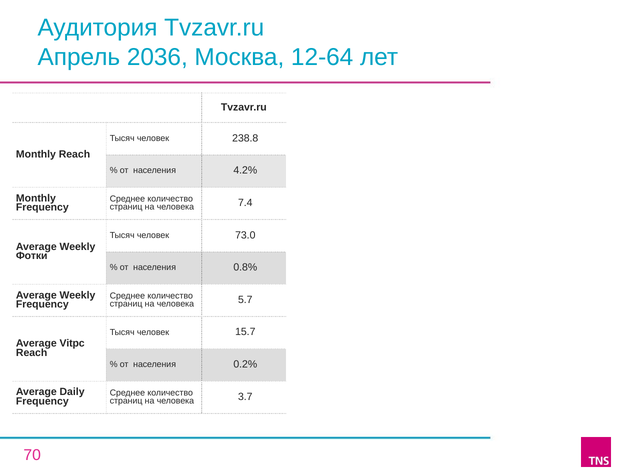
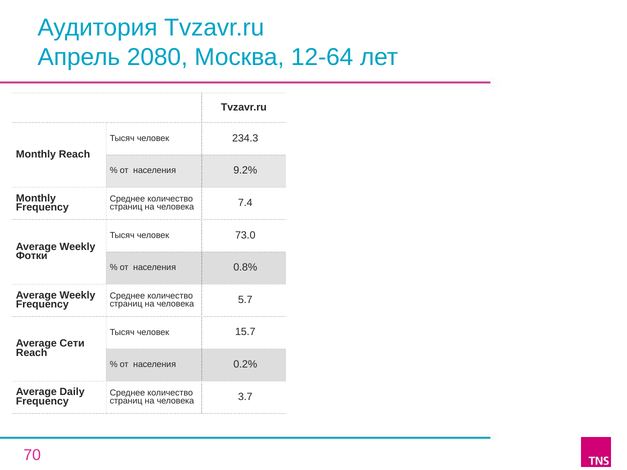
2036: 2036 -> 2080 (157, 57)
238.8: 238.8 -> 234.3 (245, 138)
4.2%: 4.2% -> 9.2% (245, 171)
Vitpc: Vitpc -> Сети (72, 344)
